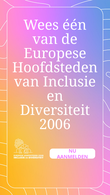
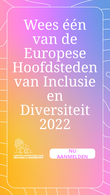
2006: 2006 -> 2022 (55, 125)
